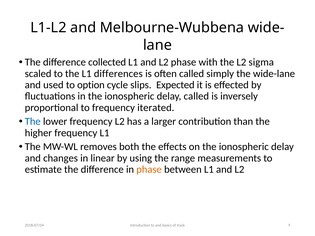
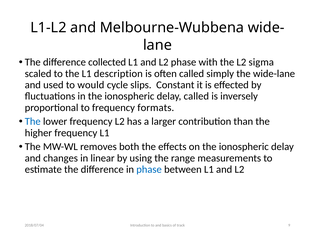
differences: differences -> description (118, 74)
option: option -> would (91, 85)
Expected: Expected -> Constant (175, 85)
iterated: iterated -> formats (156, 108)
phase colour: orange -> blue (149, 170)
